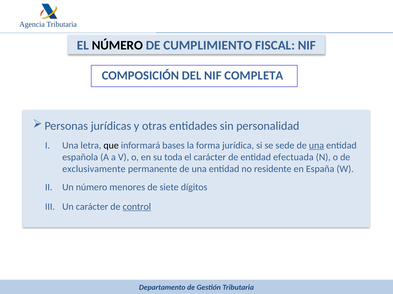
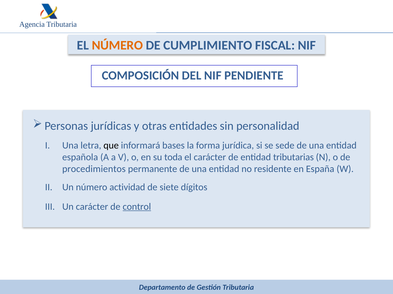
NÚMERO colour: black -> orange (117, 45)
COMPLETA: COMPLETA -> PENDIENTE (254, 76)
una underline: present -> none (316, 146)
efectuada: efectuada -> tributarias (293, 158)
exclusivamente: exclusivamente -> procedimientos (94, 169)
menores: menores -> actividad (127, 188)
